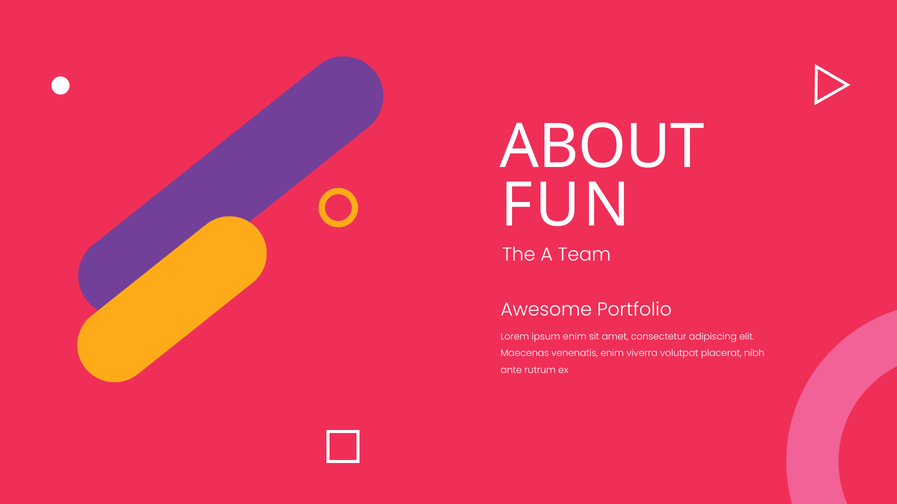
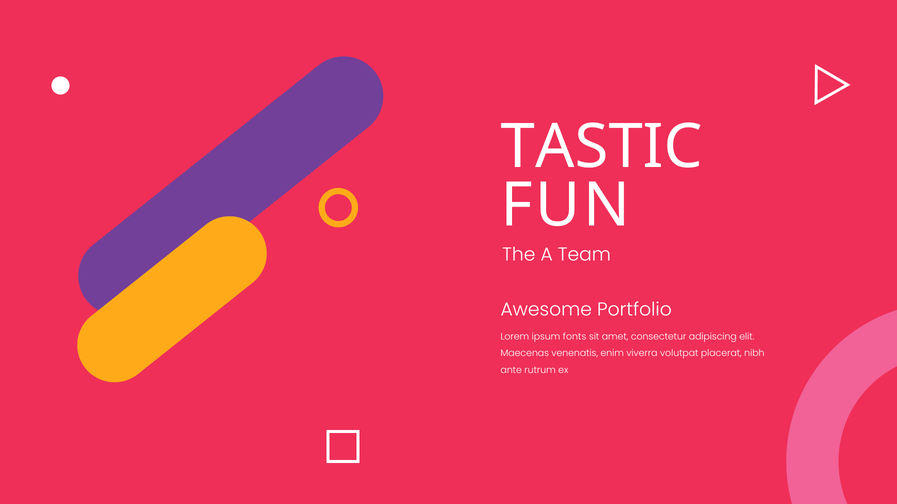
ABOUT: ABOUT -> TASTIC (602, 147)
ipsum enim: enim -> fonts (575, 337)
